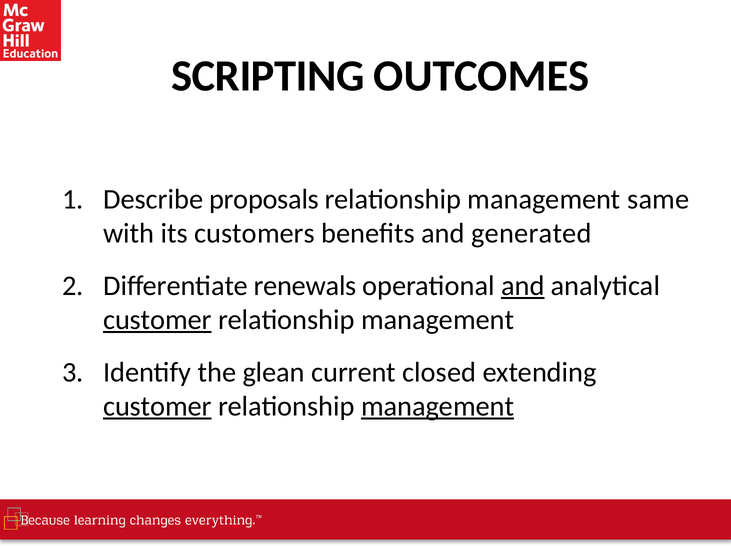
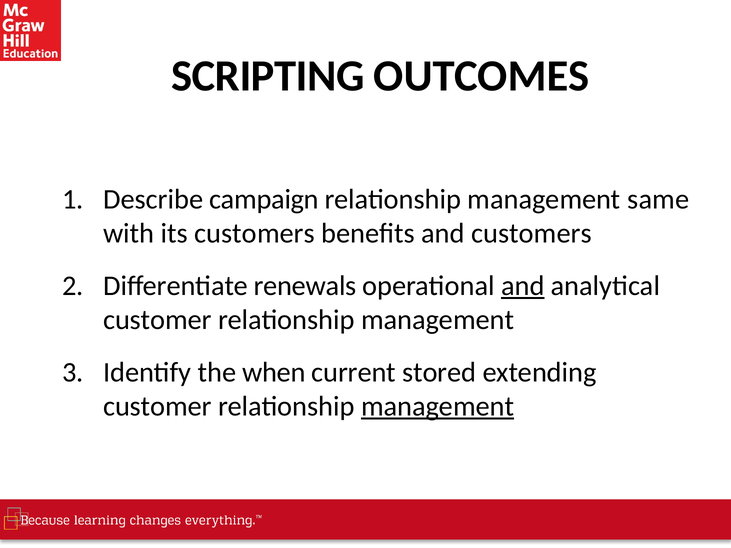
proposals: proposals -> campaign (264, 199)
and generated: generated -> customers (531, 233)
customer underline: present -> none (157, 320)
glean: glean -> when (274, 372)
closed: closed -> stored (439, 372)
customer underline: present -> none (157, 407)
